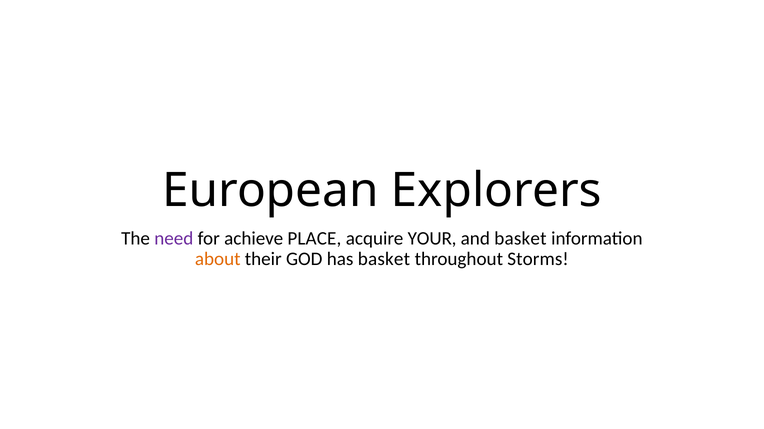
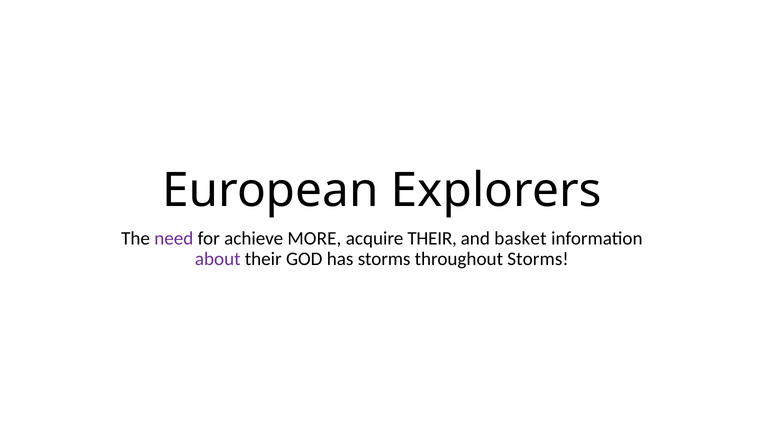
PLACE: PLACE -> MORE (314, 239)
acquire YOUR: YOUR -> THEIR (432, 239)
about colour: orange -> purple (218, 259)
has basket: basket -> storms (384, 259)
